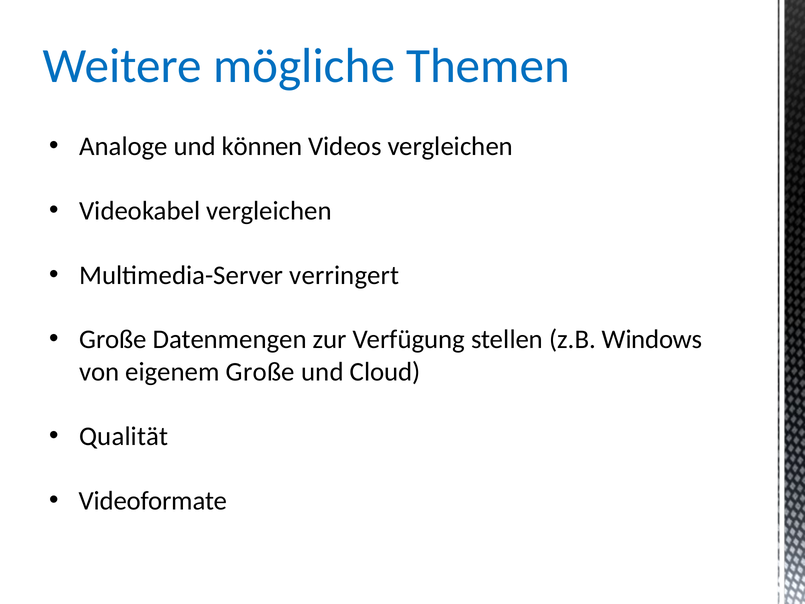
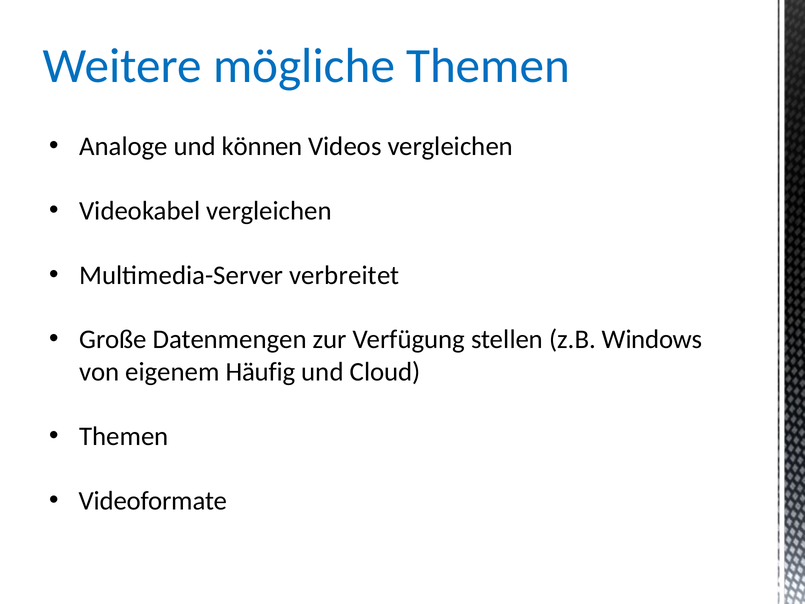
verringert: verringert -> verbreitet (344, 275)
eigenem Große: Große -> Häufig (261, 372)
Qualität: Qualität -> Themen (124, 436)
